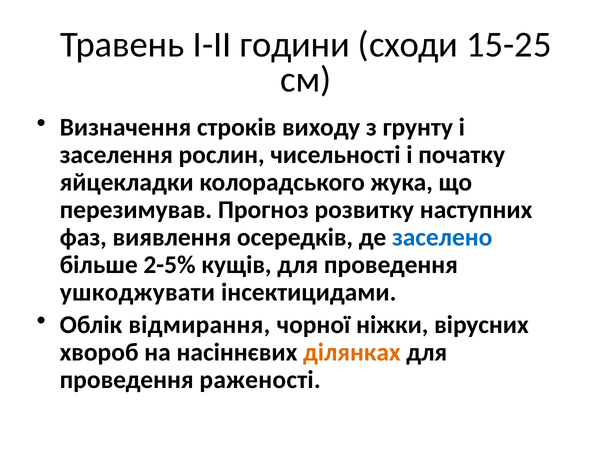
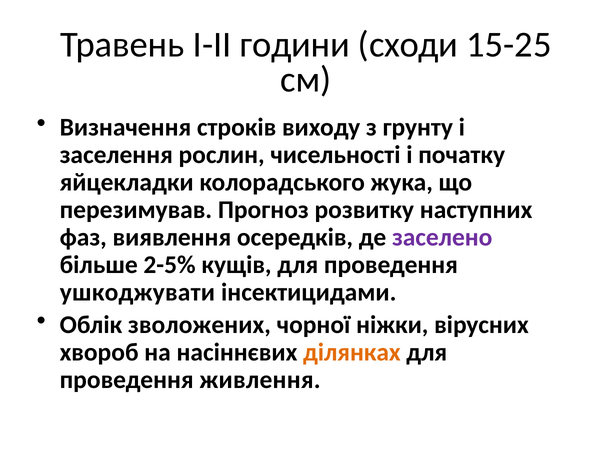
заселено colour: blue -> purple (442, 237)
відмирання: відмирання -> зволожених (199, 325)
раженості: раженості -> живлення (260, 380)
